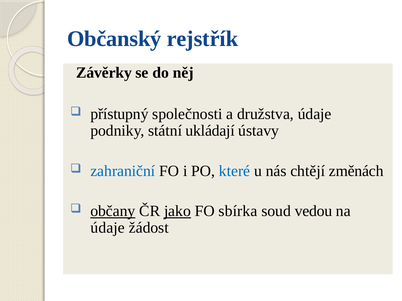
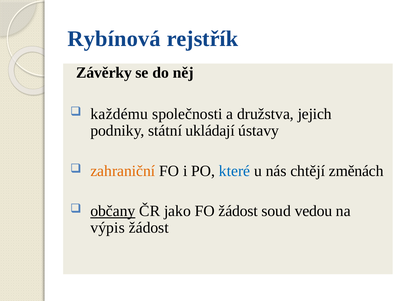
Občanský: Občanský -> Rybínová (114, 39)
přístupný: přístupný -> každému (119, 114)
družstva údaje: údaje -> jejich (315, 114)
zahraniční colour: blue -> orange (123, 171)
jako underline: present -> none (177, 211)
FO sbírka: sbírka -> žádost (238, 211)
údaje: údaje -> výpis (108, 228)
